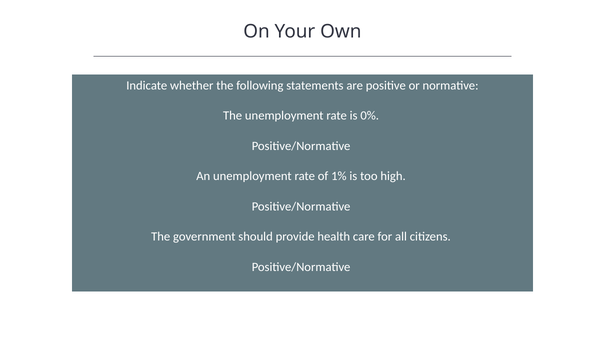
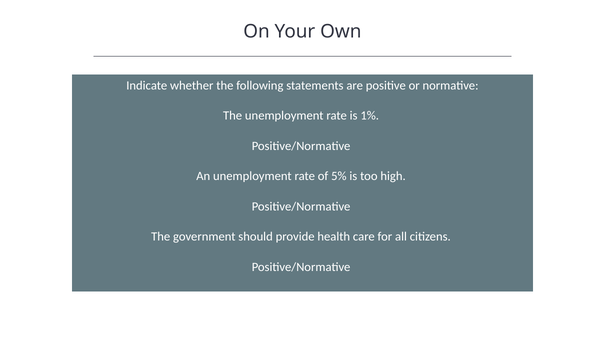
0%: 0% -> 1% (370, 116)
1%: 1% -> 5% (339, 176)
